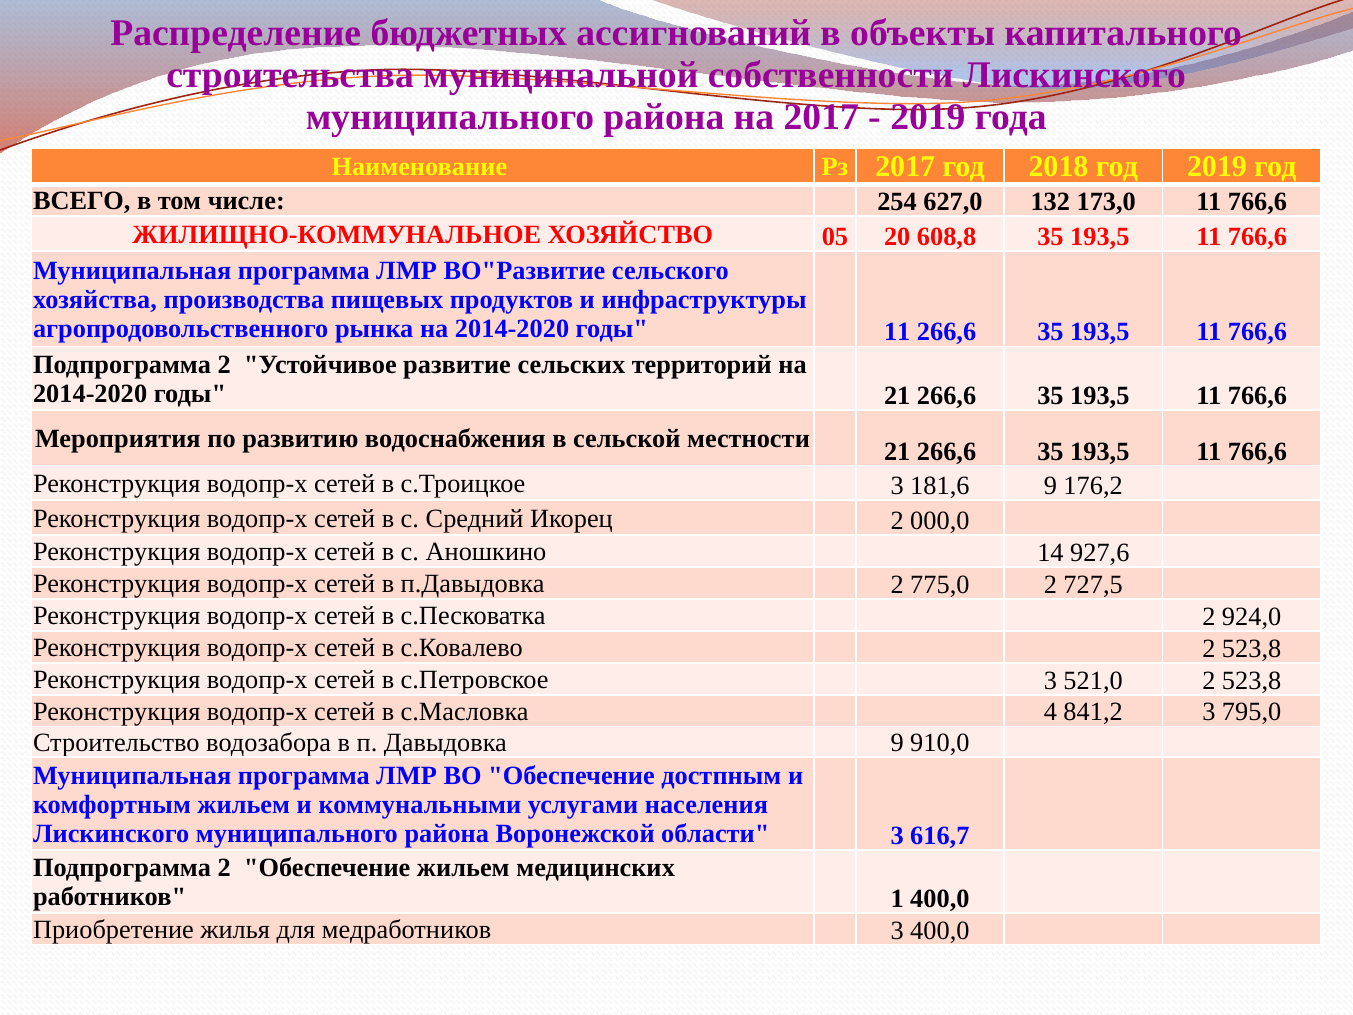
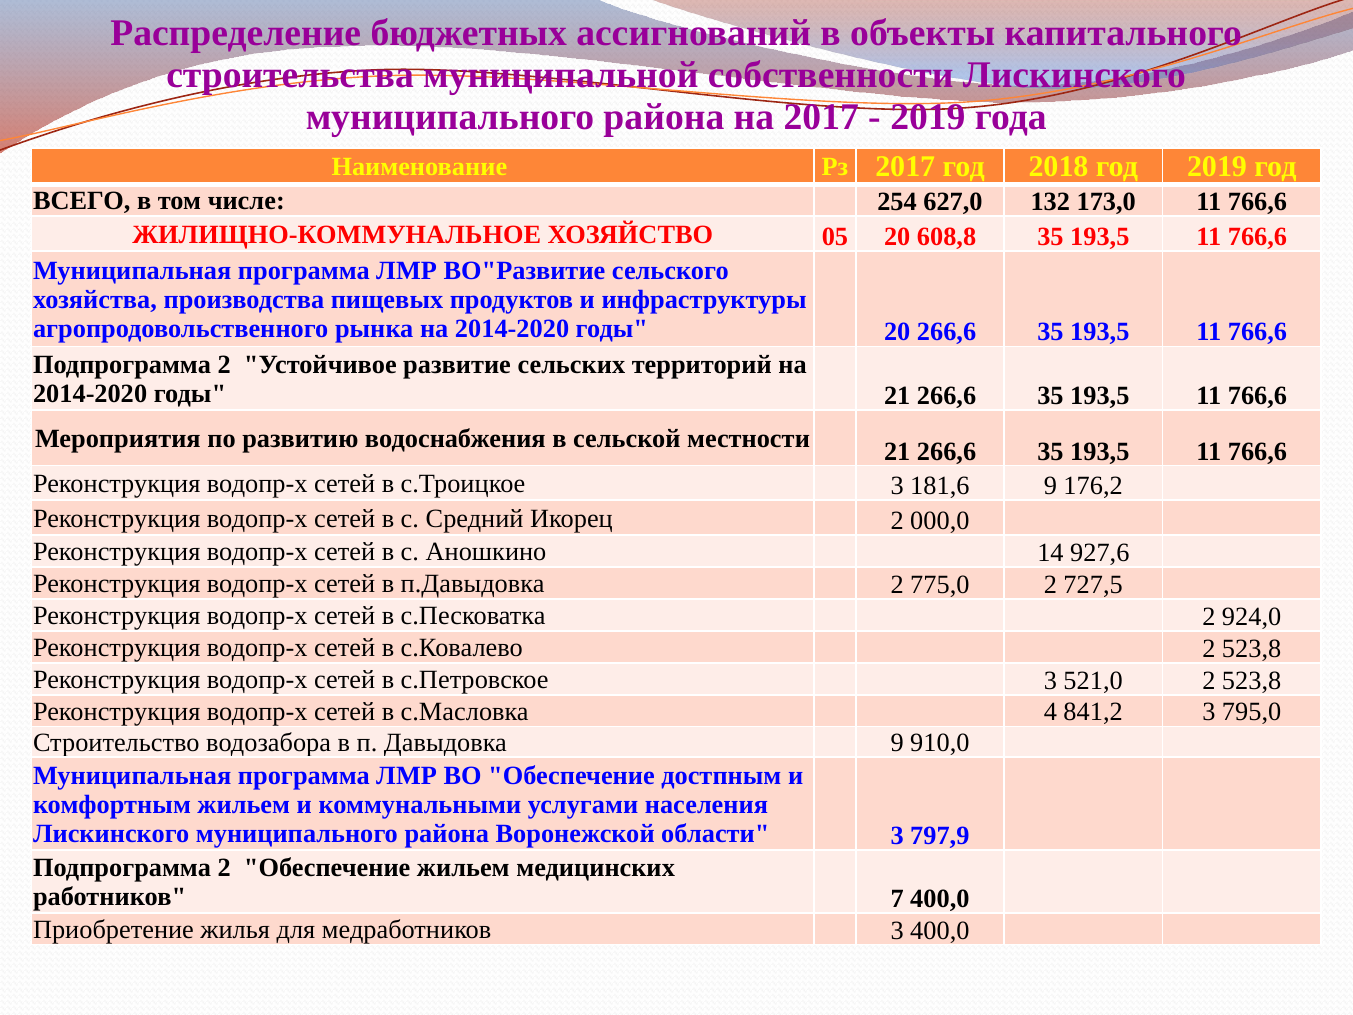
годы 11: 11 -> 20 (897, 332)
616,7: 616,7 -> 797,9 (940, 836)
1: 1 -> 7 (897, 898)
